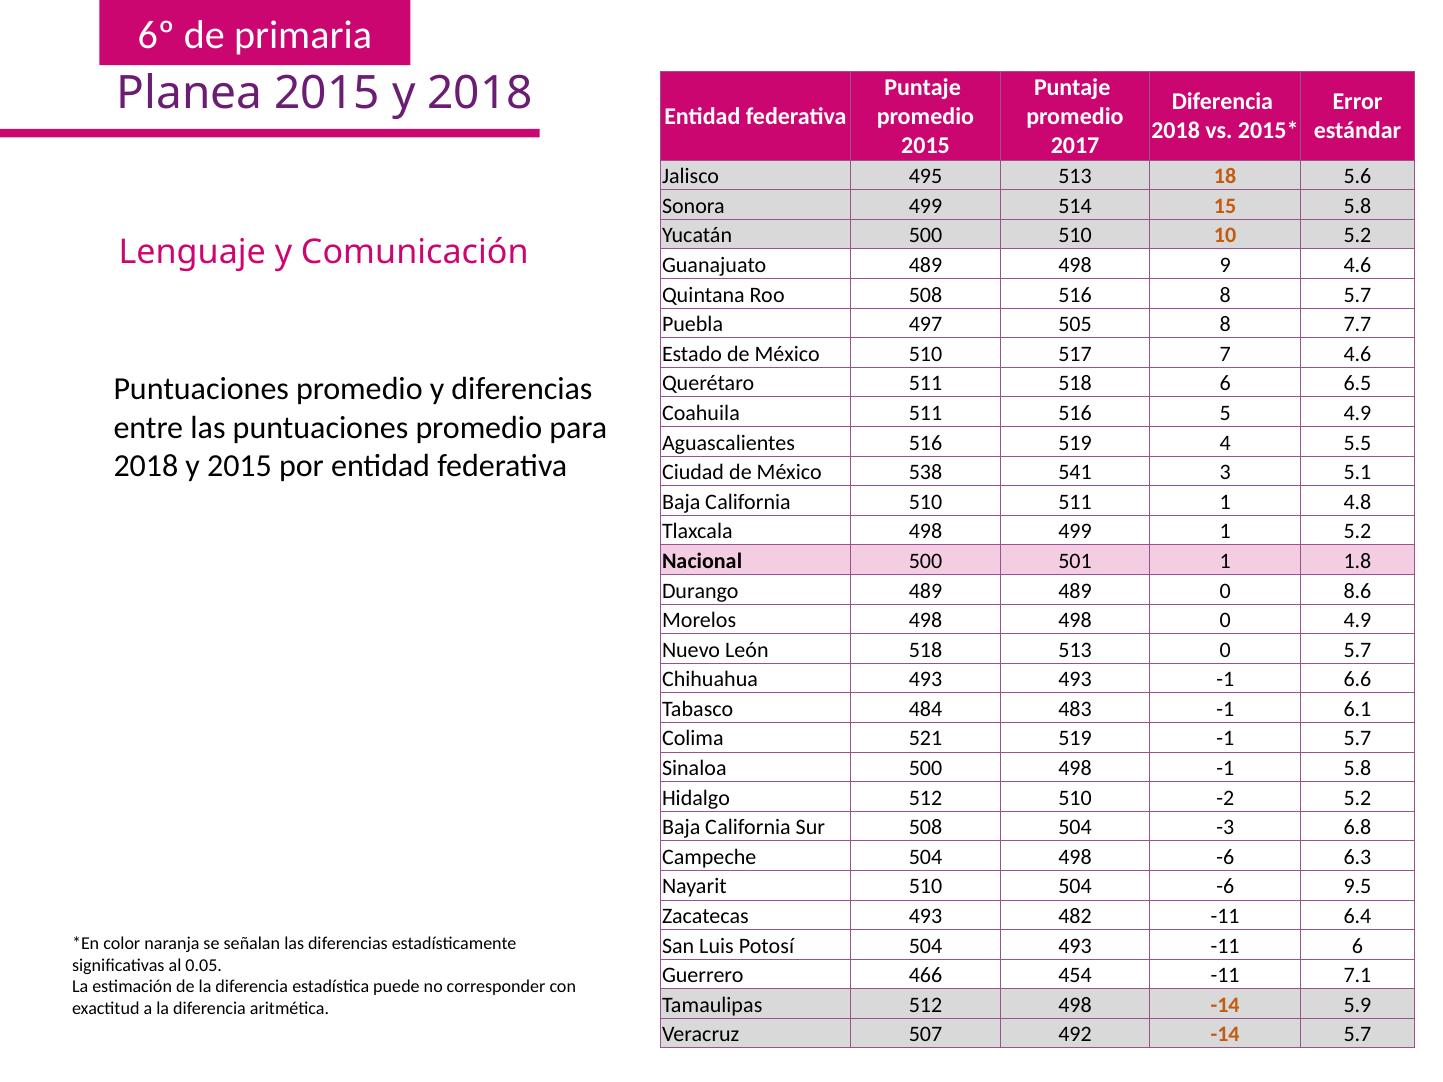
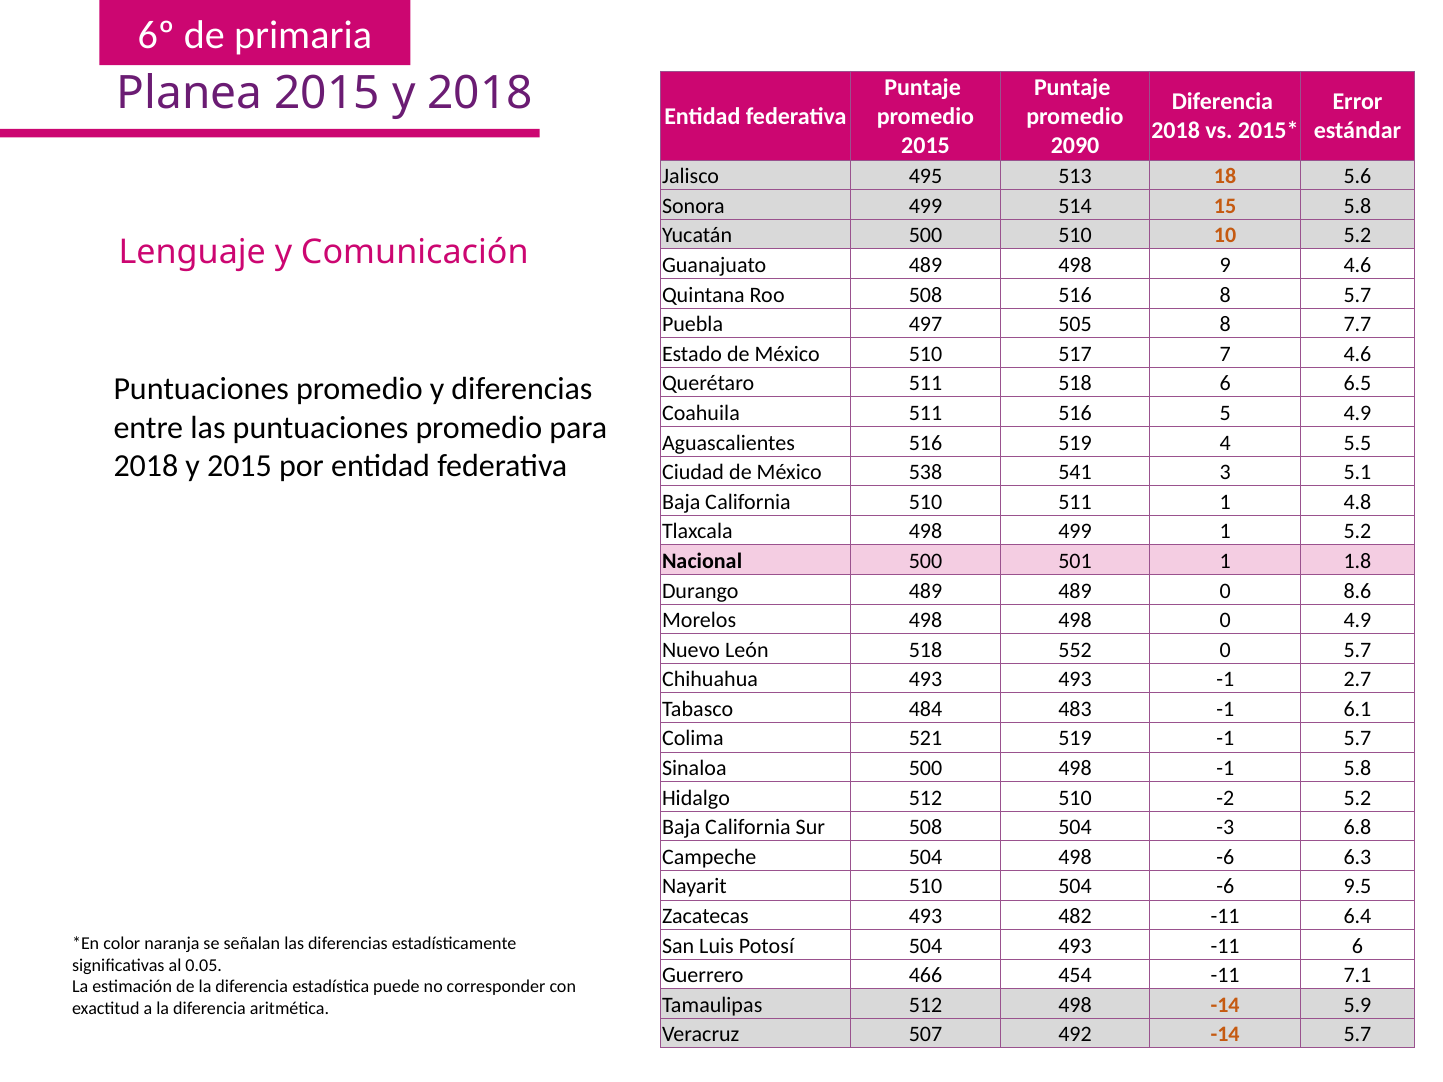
2017: 2017 -> 2090 (1075, 146)
518 513: 513 -> 552 (1075, 650)
6.6: 6.6 -> 2.7 (1357, 680)
